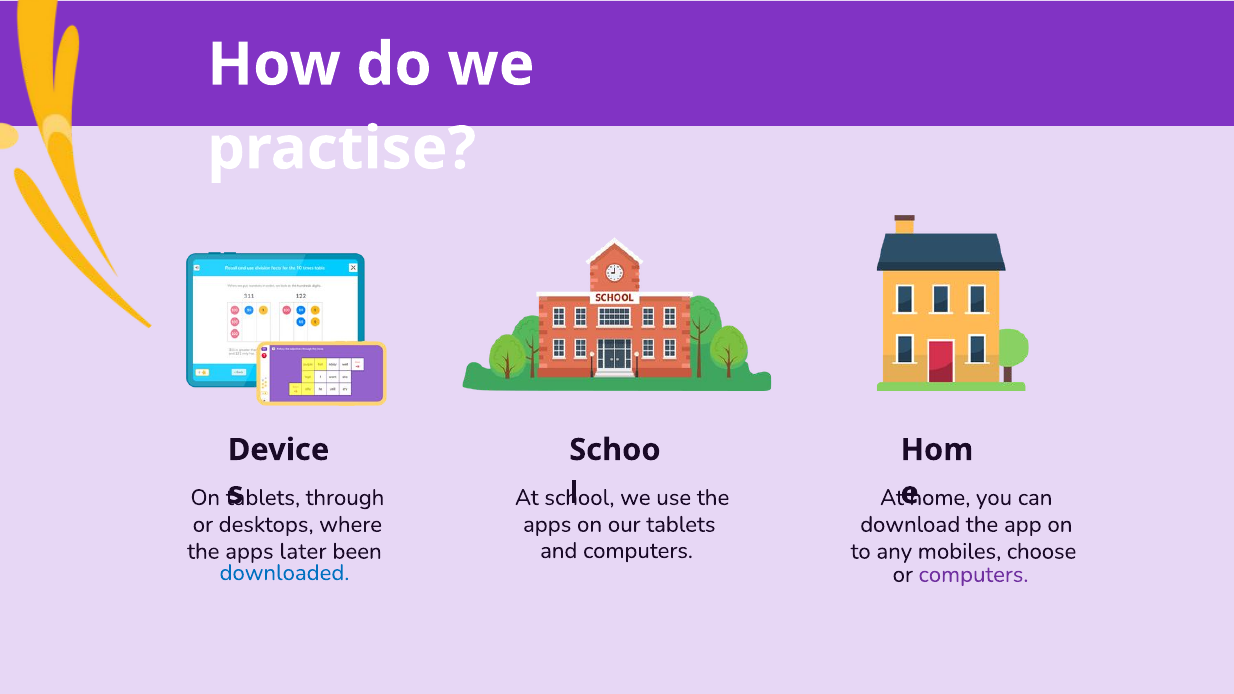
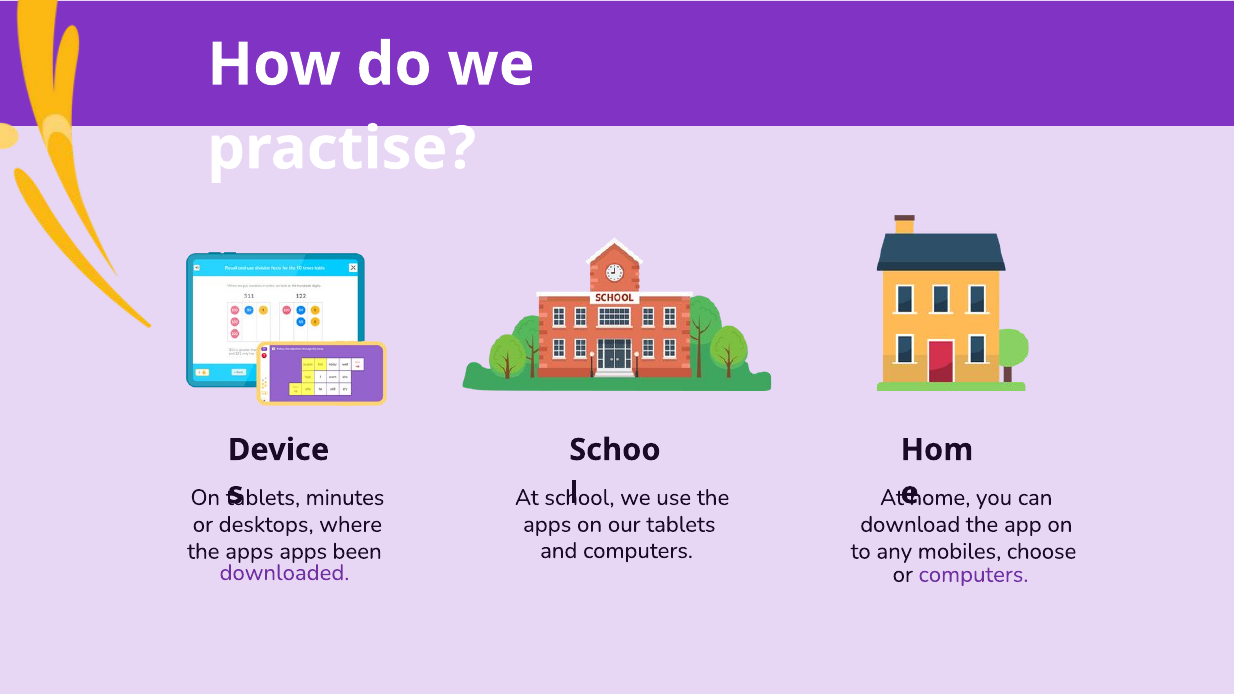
through: through -> minutes (345, 498)
apps later: later -> apps (303, 551)
downloaded colour: blue -> purple (284, 573)
